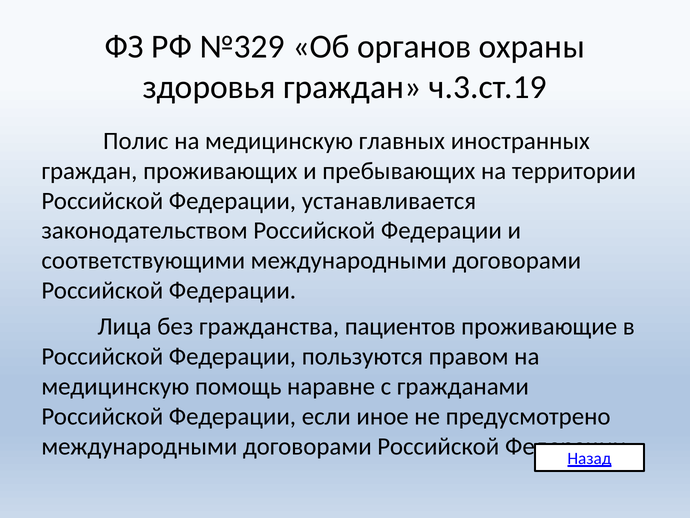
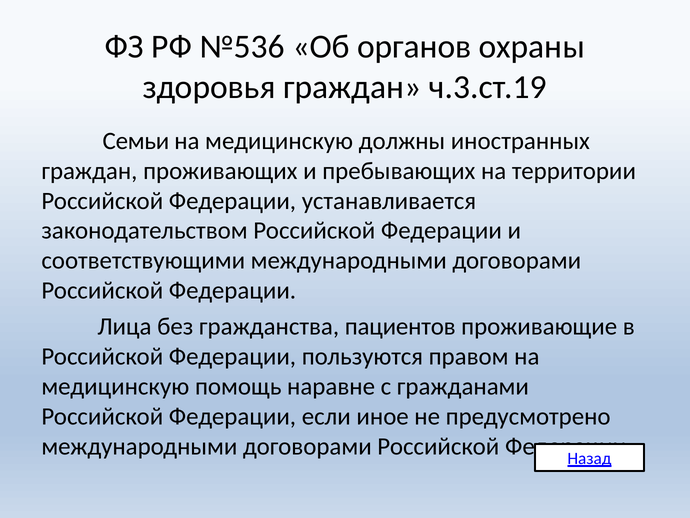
№329: №329 -> №536 (242, 47)
Полис: Полис -> Семьи (136, 141)
главных: главных -> должны (402, 141)
